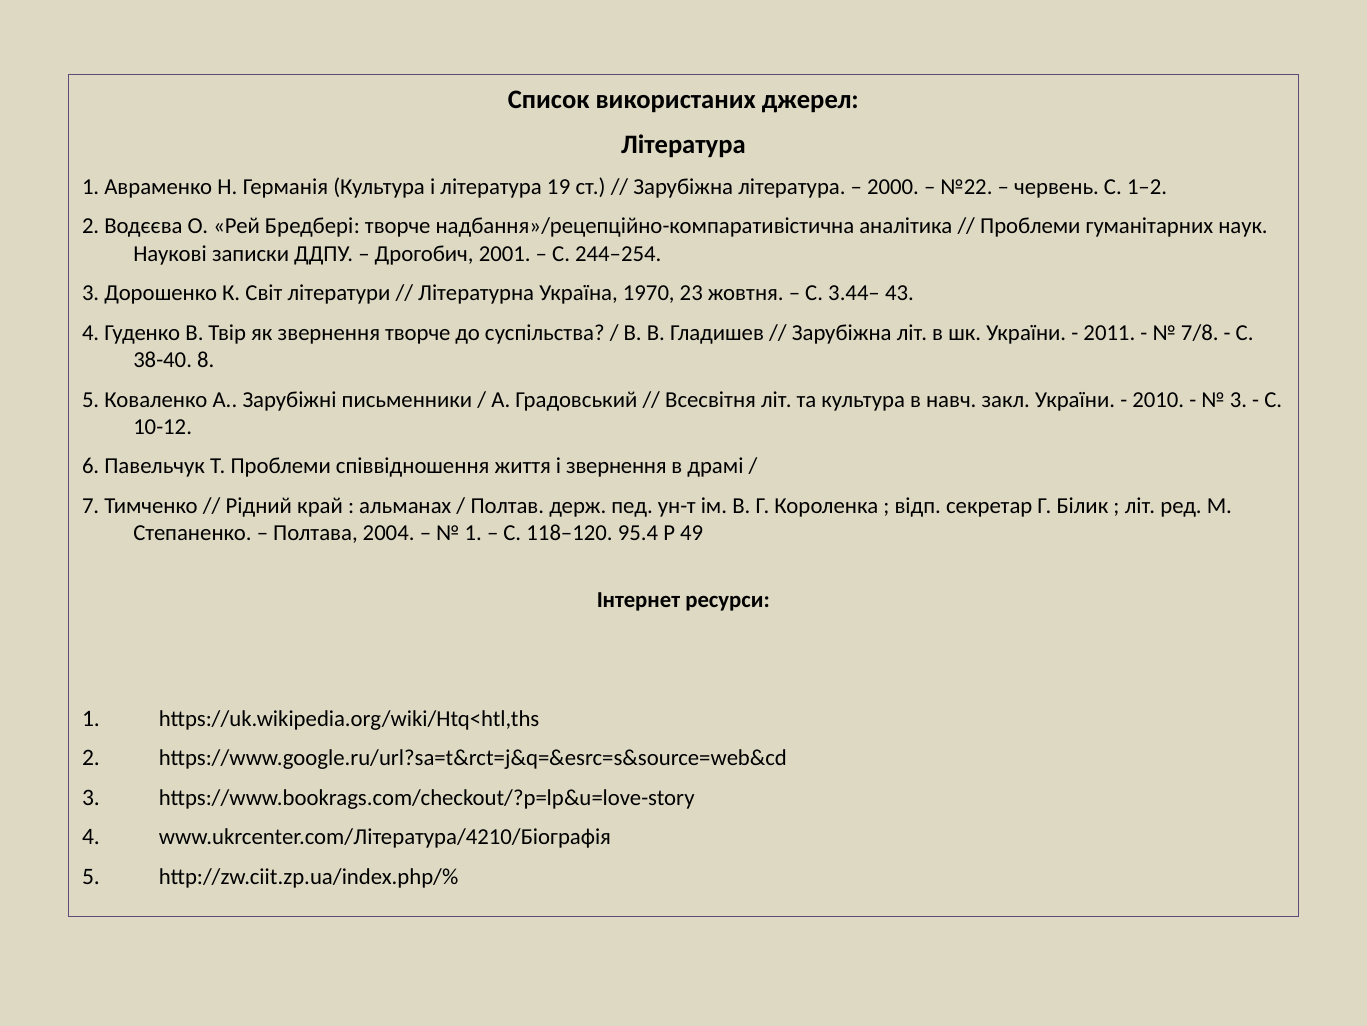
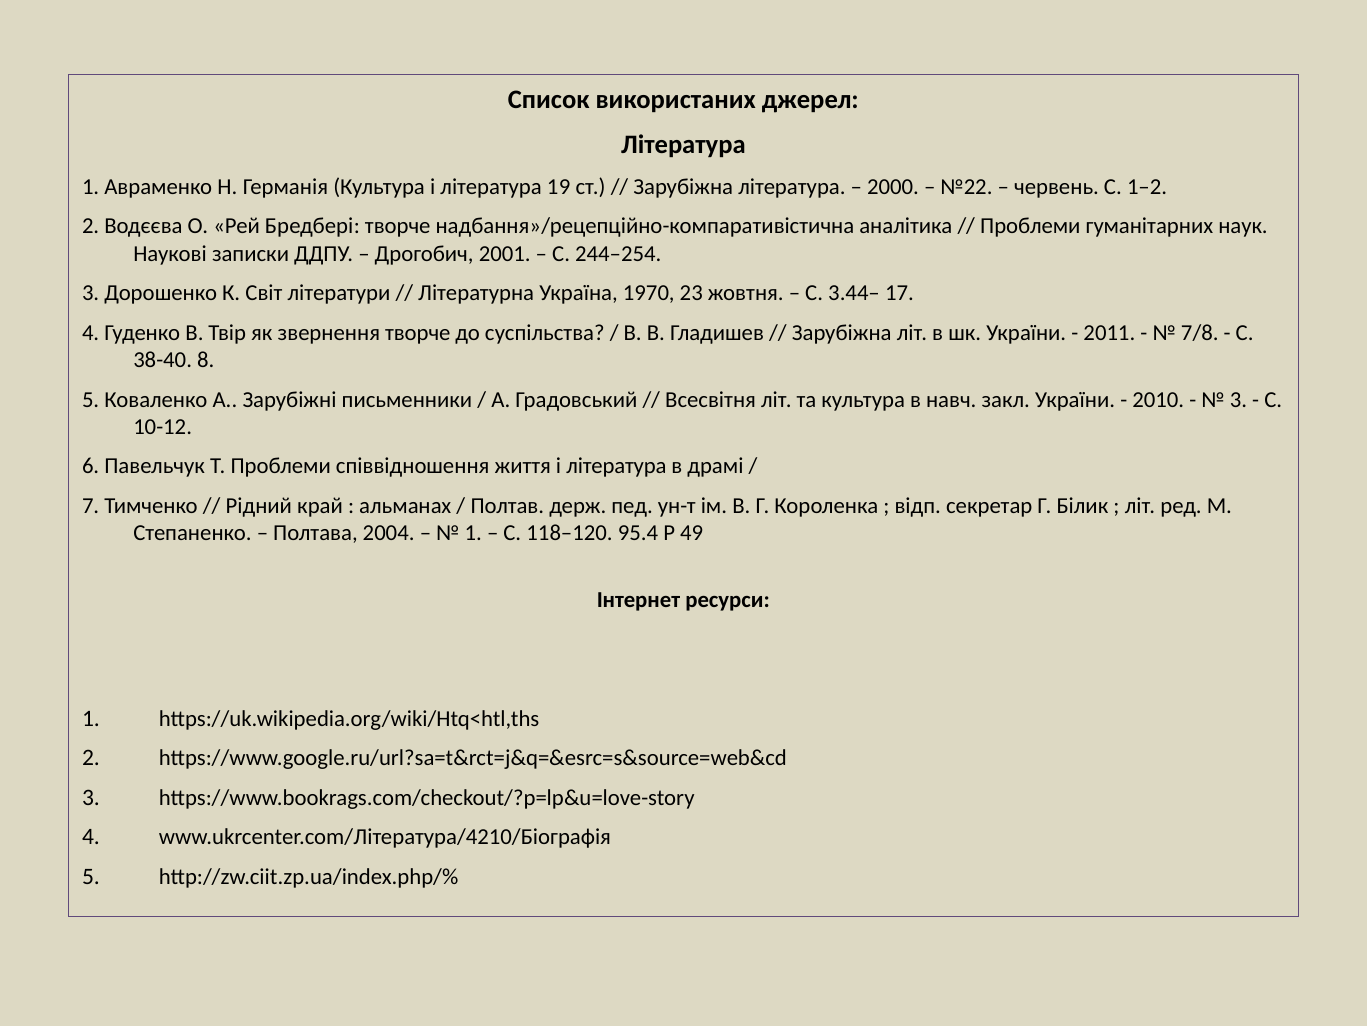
43: 43 -> 17 (899, 293)
життя і звернення: звернення -> література (616, 466)
